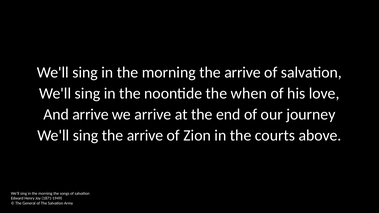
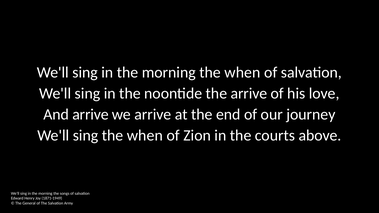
morning the arrive: arrive -> when (242, 73)
the when: when -> arrive (249, 94)
sing the arrive: arrive -> when (145, 136)
